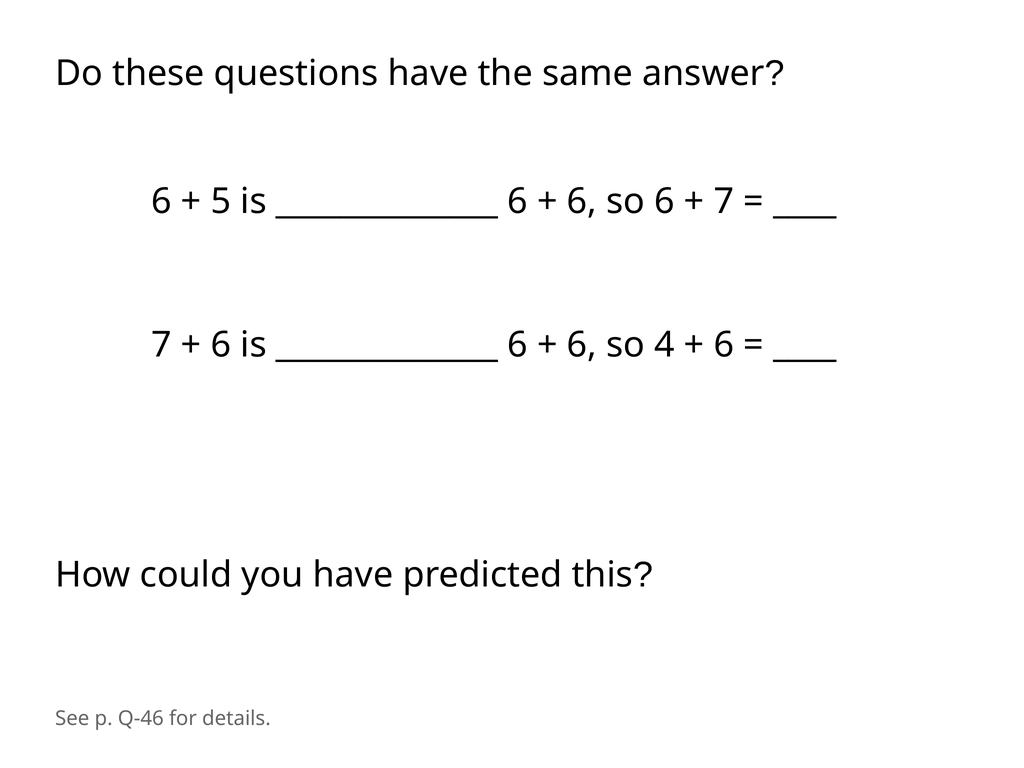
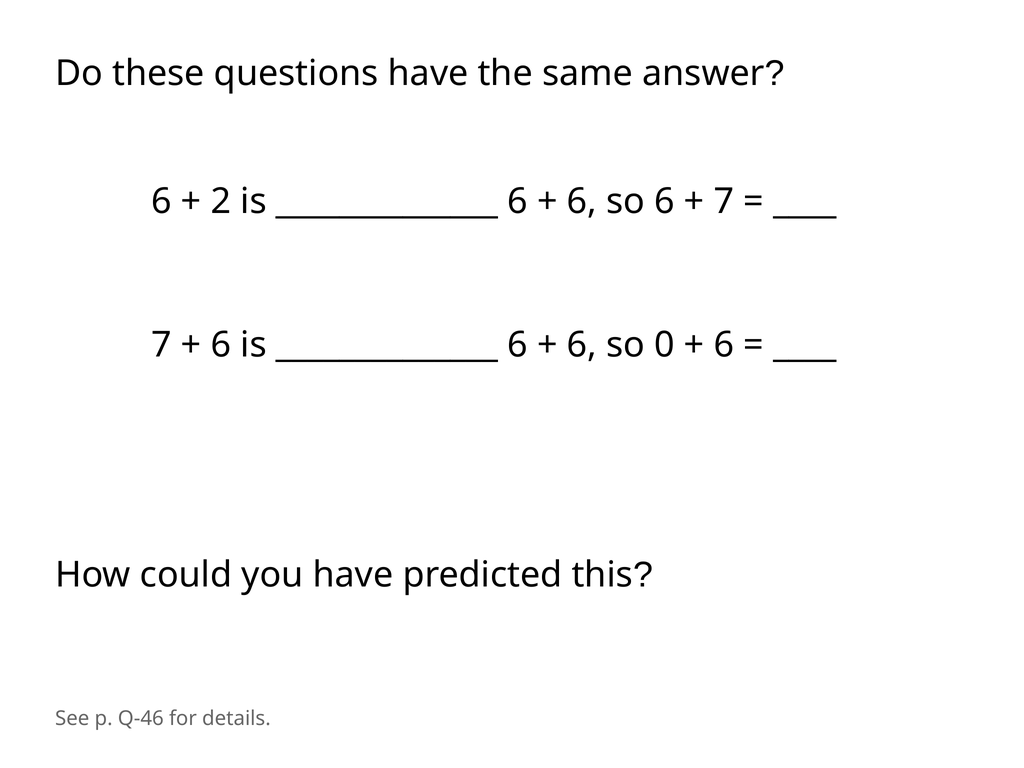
5: 5 -> 2 (221, 201)
4: 4 -> 0 (664, 345)
